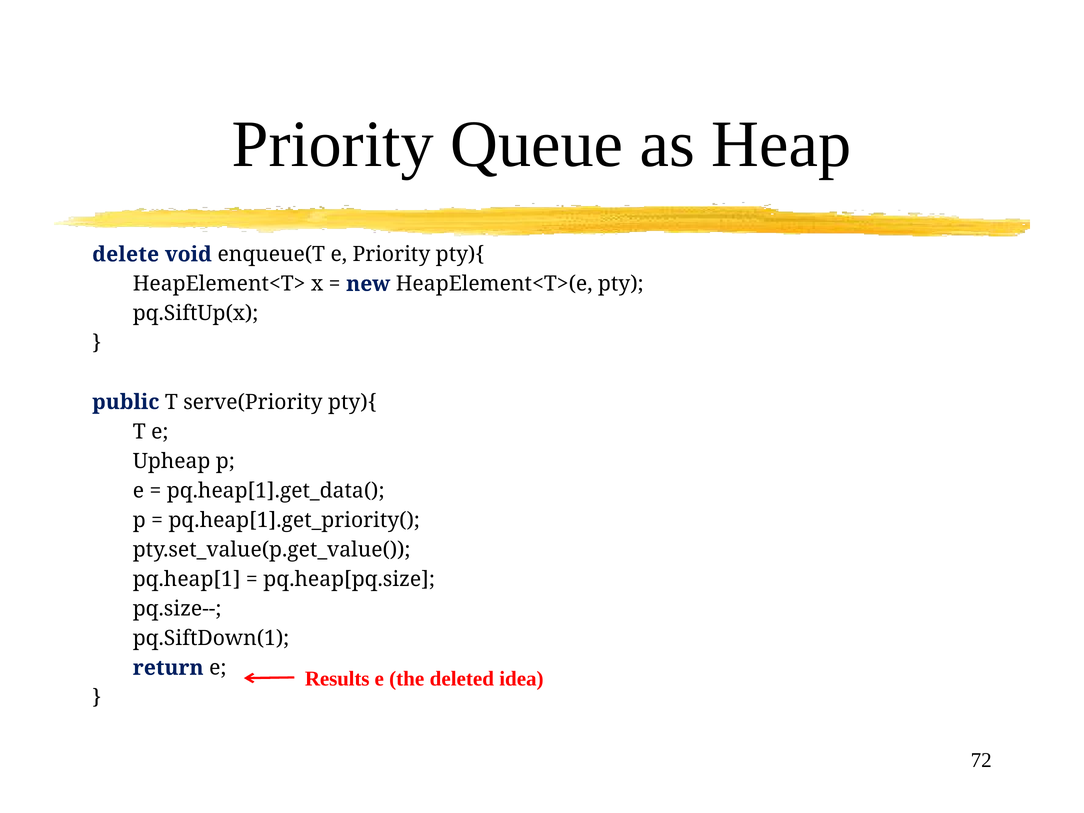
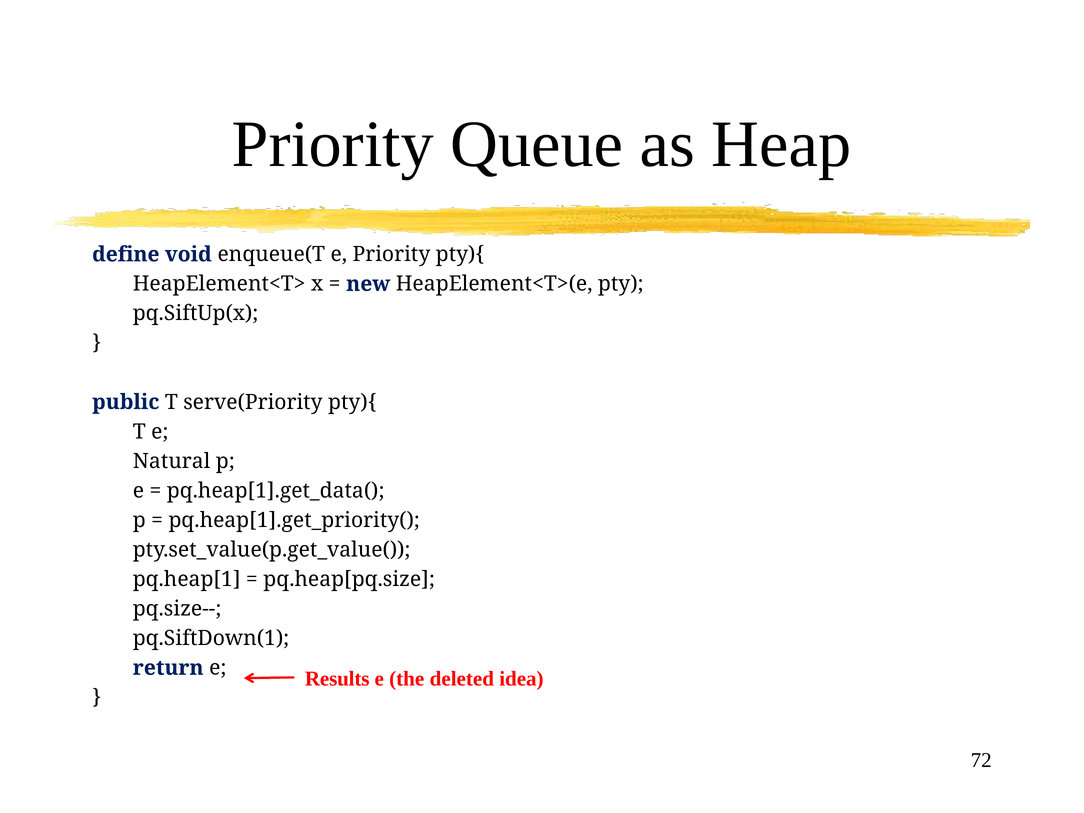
delete: delete -> define (126, 254)
Upheap: Upheap -> Natural (172, 461)
